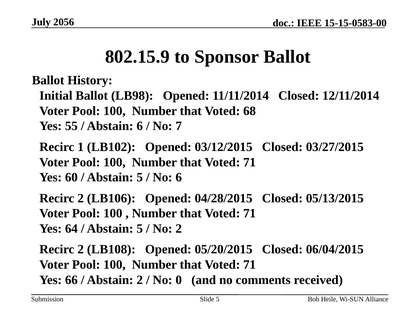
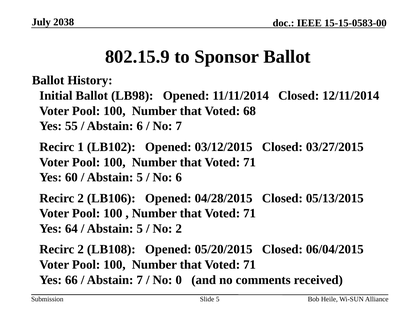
2056: 2056 -> 2038 (64, 22)
Abstain 2: 2 -> 7 (140, 280)
